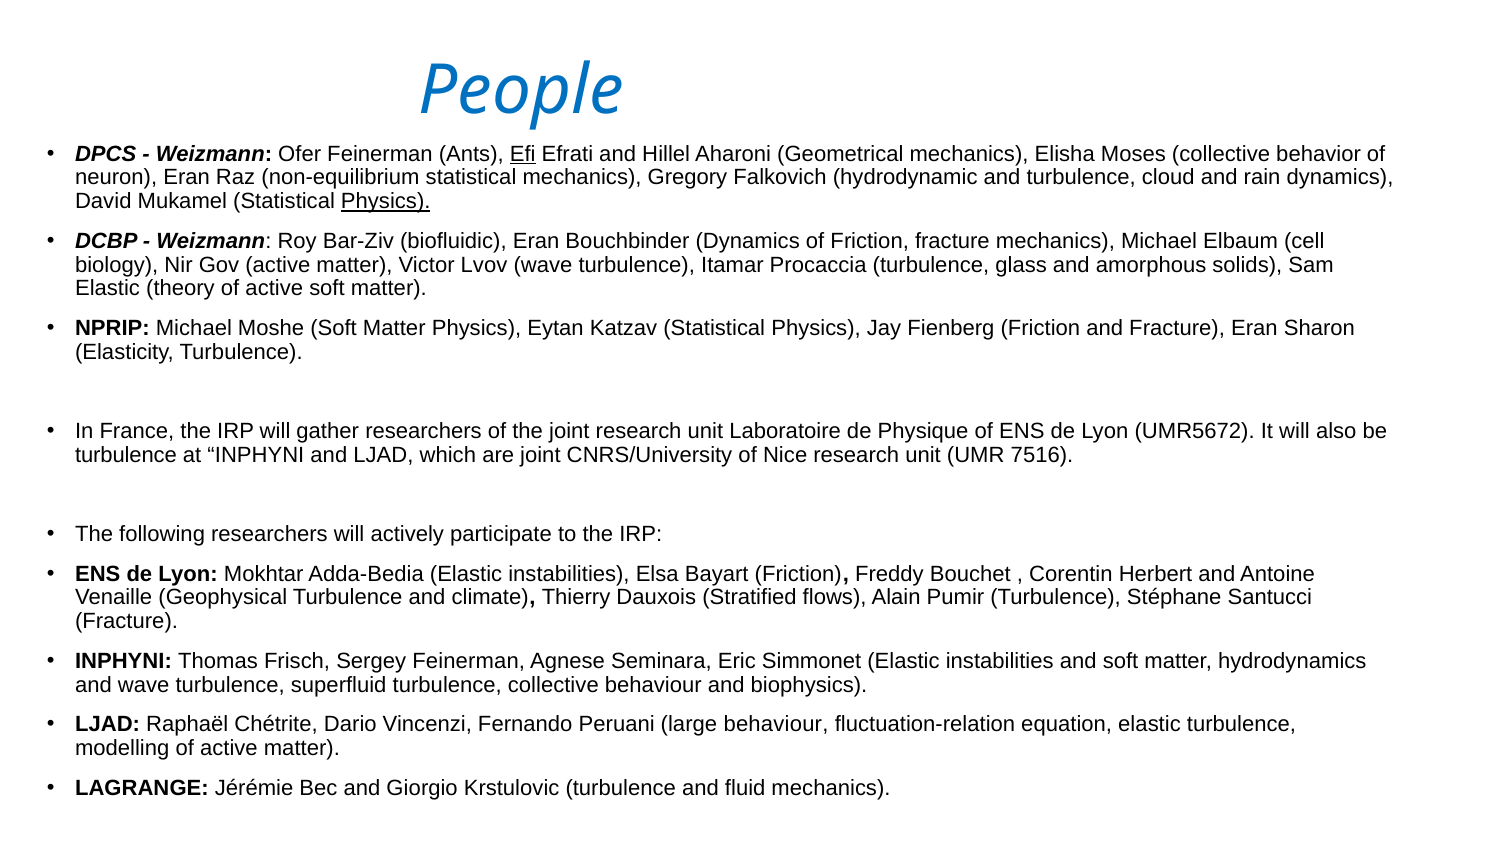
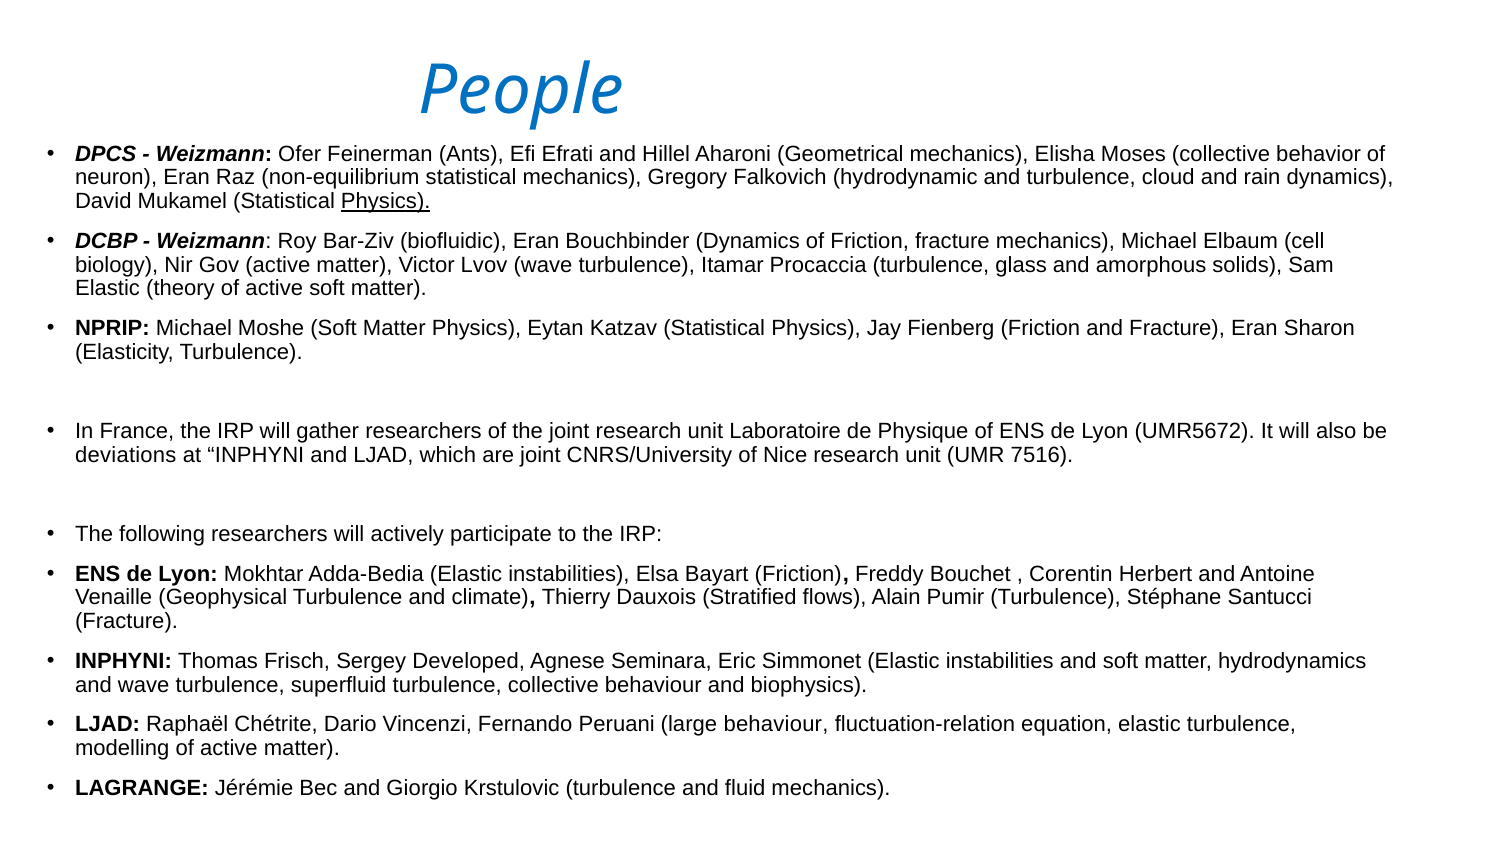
Efi underline: present -> none (523, 154)
turbulence: turbulence -> deviations (126, 455)
Sergey Feinerman: Feinerman -> Developed (469, 661)
